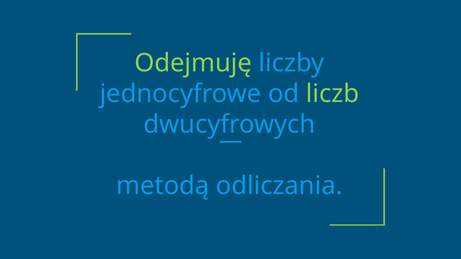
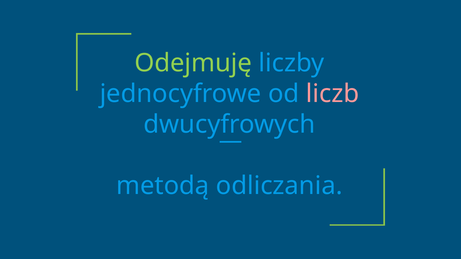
liczb colour: light green -> pink (333, 94)
